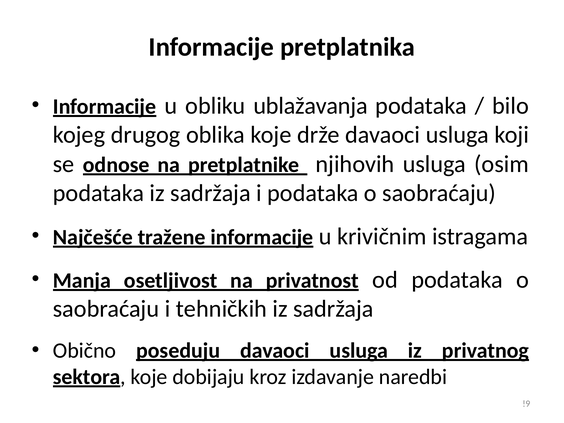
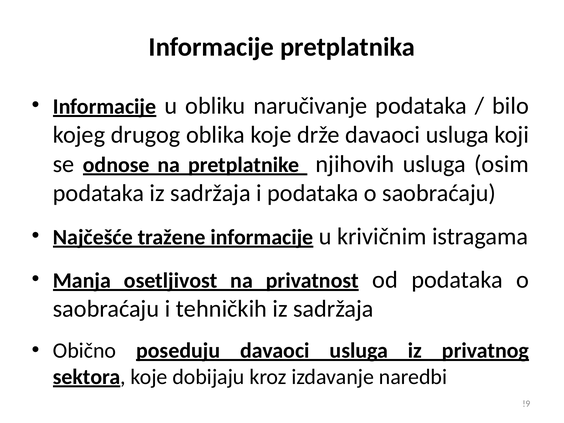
ublažavanja: ublažavanja -> naručivanje (310, 106)
